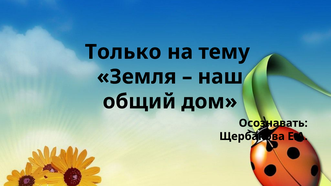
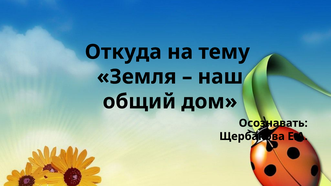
Только: Только -> Откуда (123, 52)
